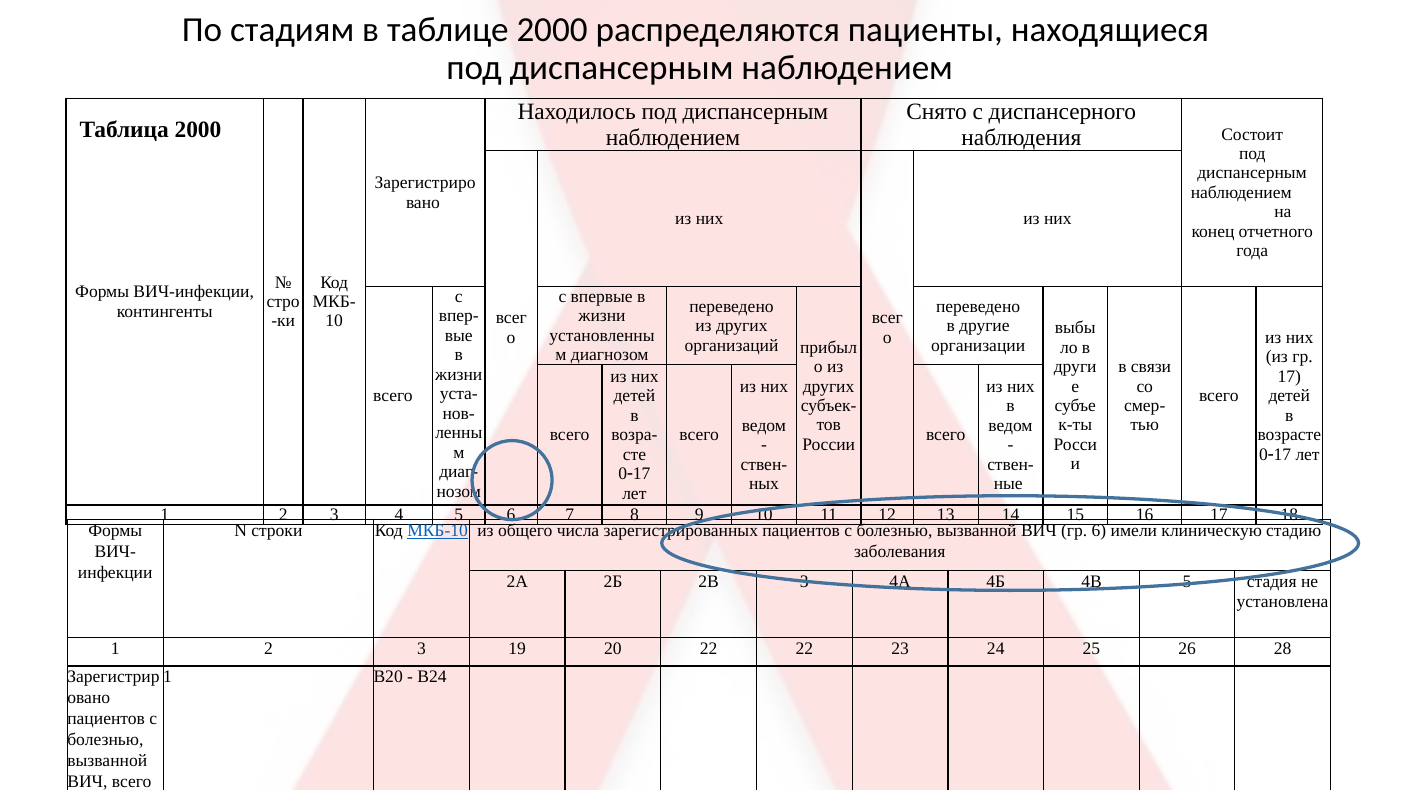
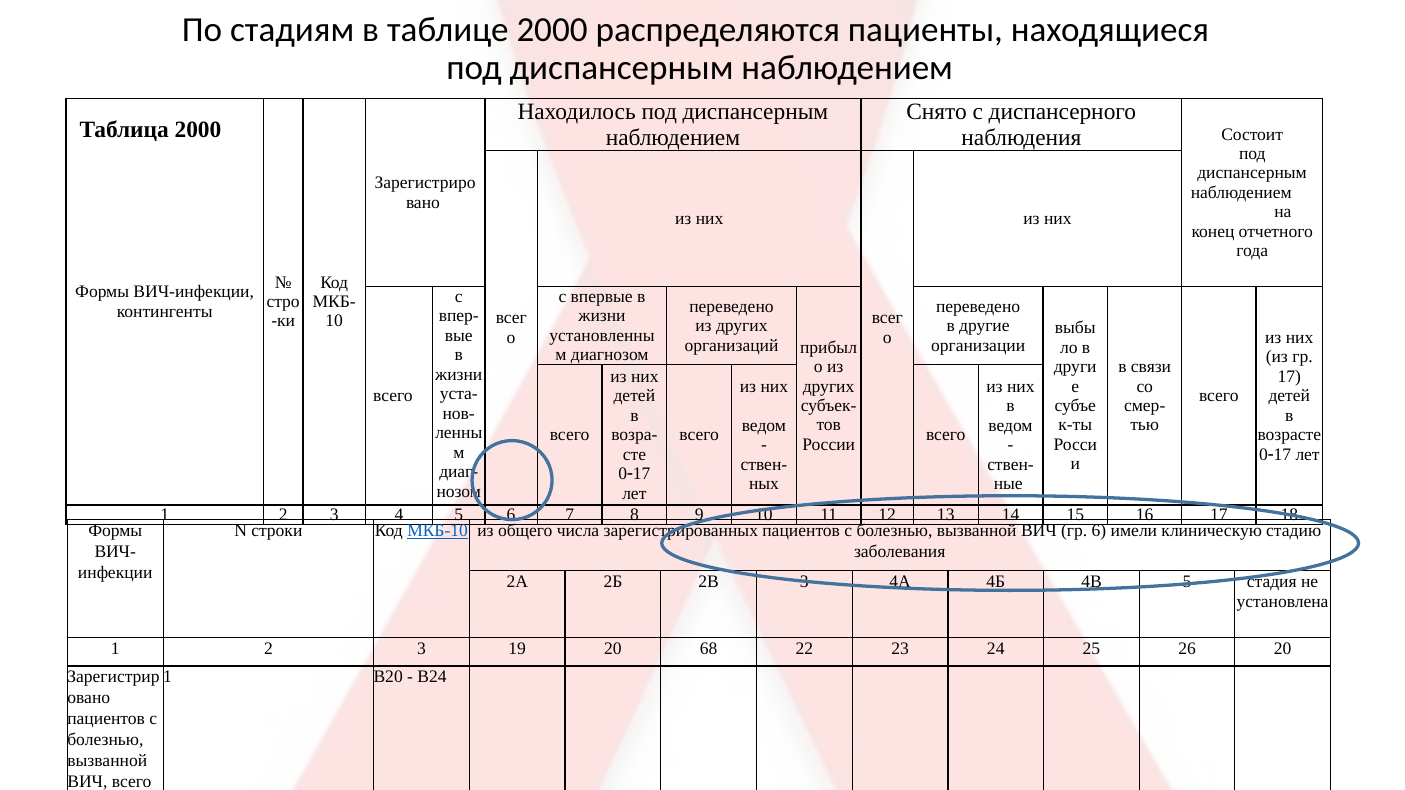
20 22: 22 -> 68 (709, 649)
26 28: 28 -> 20 (1283, 649)
